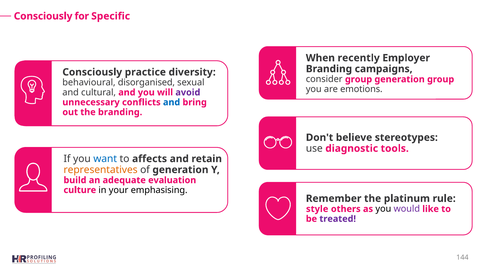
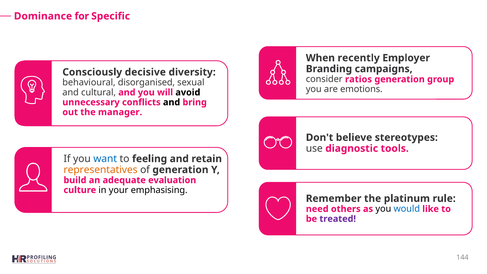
Consciously: Consciously -> Dominance (43, 16)
practice: practice -> decisive (145, 72)
consider group: group -> ratios (358, 79)
avoid colour: purple -> black (188, 92)
and colour: blue -> black (172, 102)
the branding: branding -> manager (120, 112)
affects: affects -> feeling (150, 159)
style: style -> need (317, 209)
would colour: purple -> blue (407, 209)
